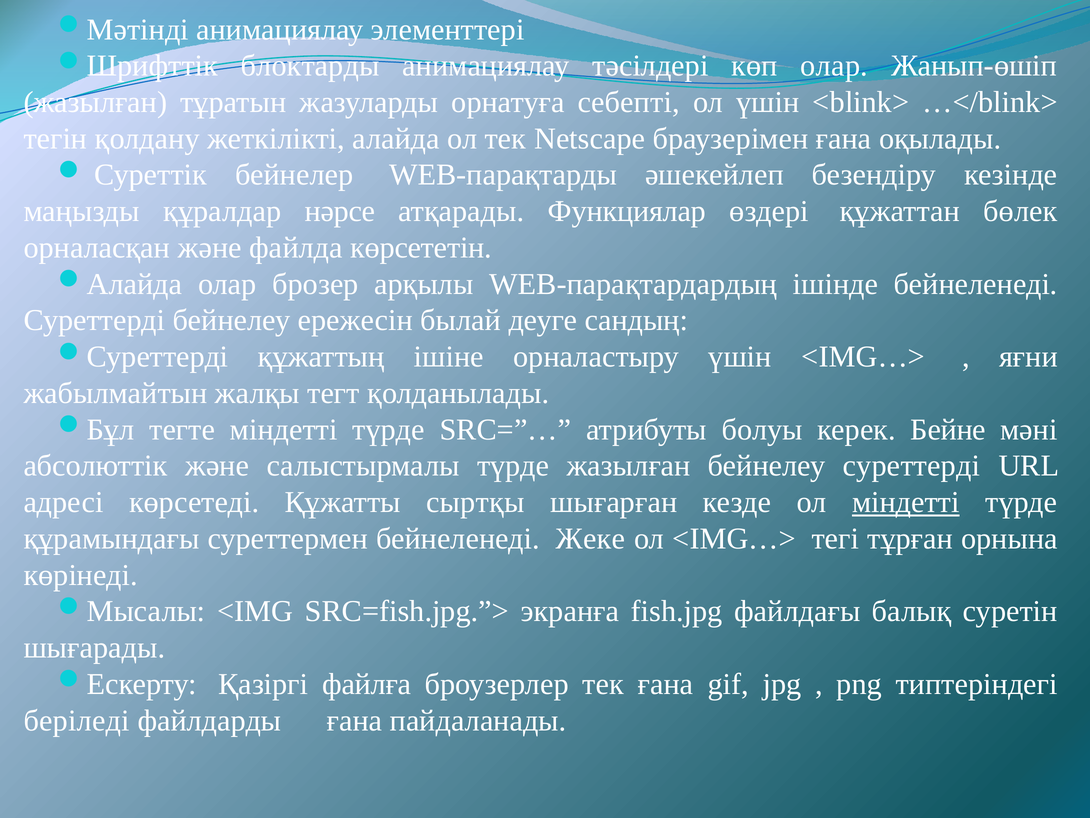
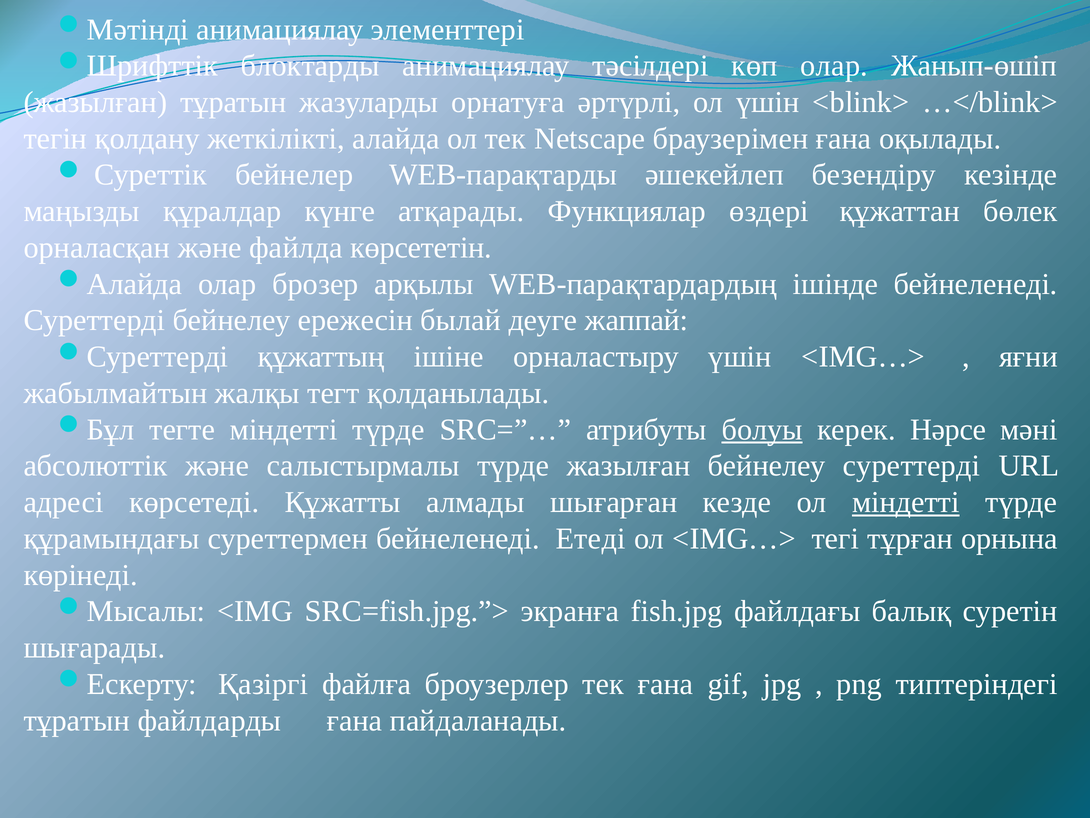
себепті: себепті -> әртүрлі (629, 102)
нәрсе: нәрсе -> күнге (340, 211)
сандың: сандың -> жаппай (637, 320)
болуы underline: none -> present (762, 429)
Бейне: Бейне -> Нәрсе (948, 429)
сыртқы: сыртқы -> алмады (475, 502)
Жеке: Жеке -> Етеді (591, 538)
беріледі: беріледі -> тұратын (77, 720)
